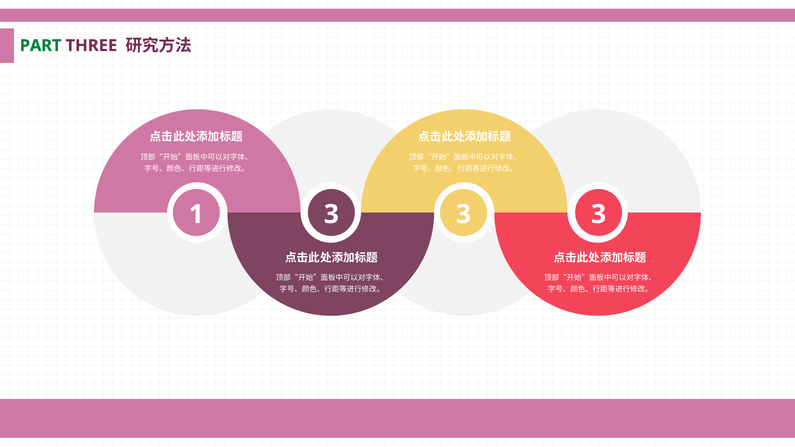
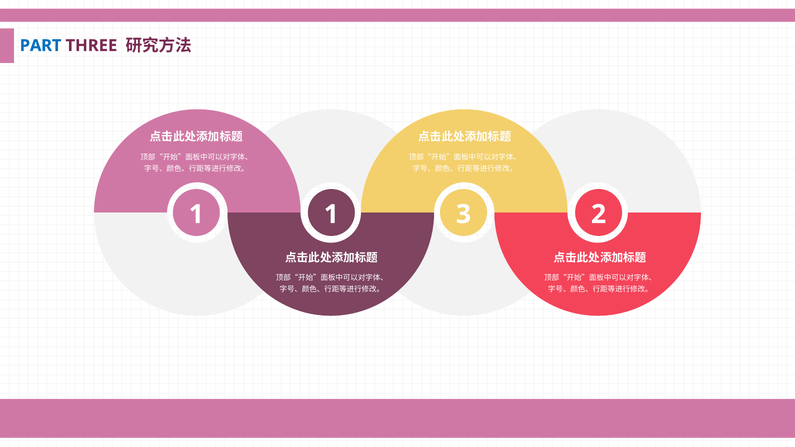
PART colour: green -> blue (41, 46)
1 3: 3 -> 1 (331, 214)
3: 3 -> 2 (599, 214)
